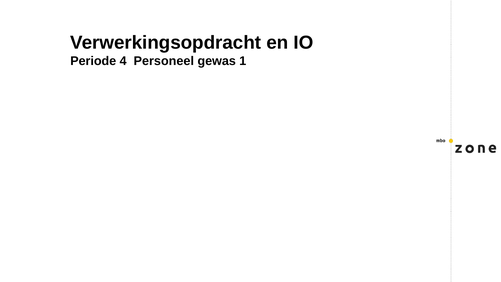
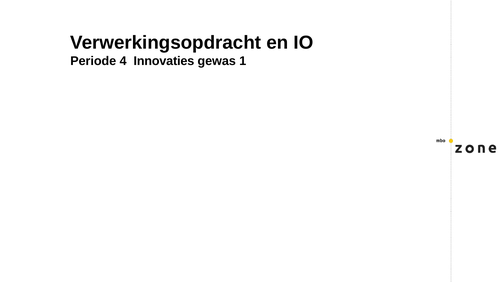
Personeel: Personeel -> Innovaties (164, 61)
